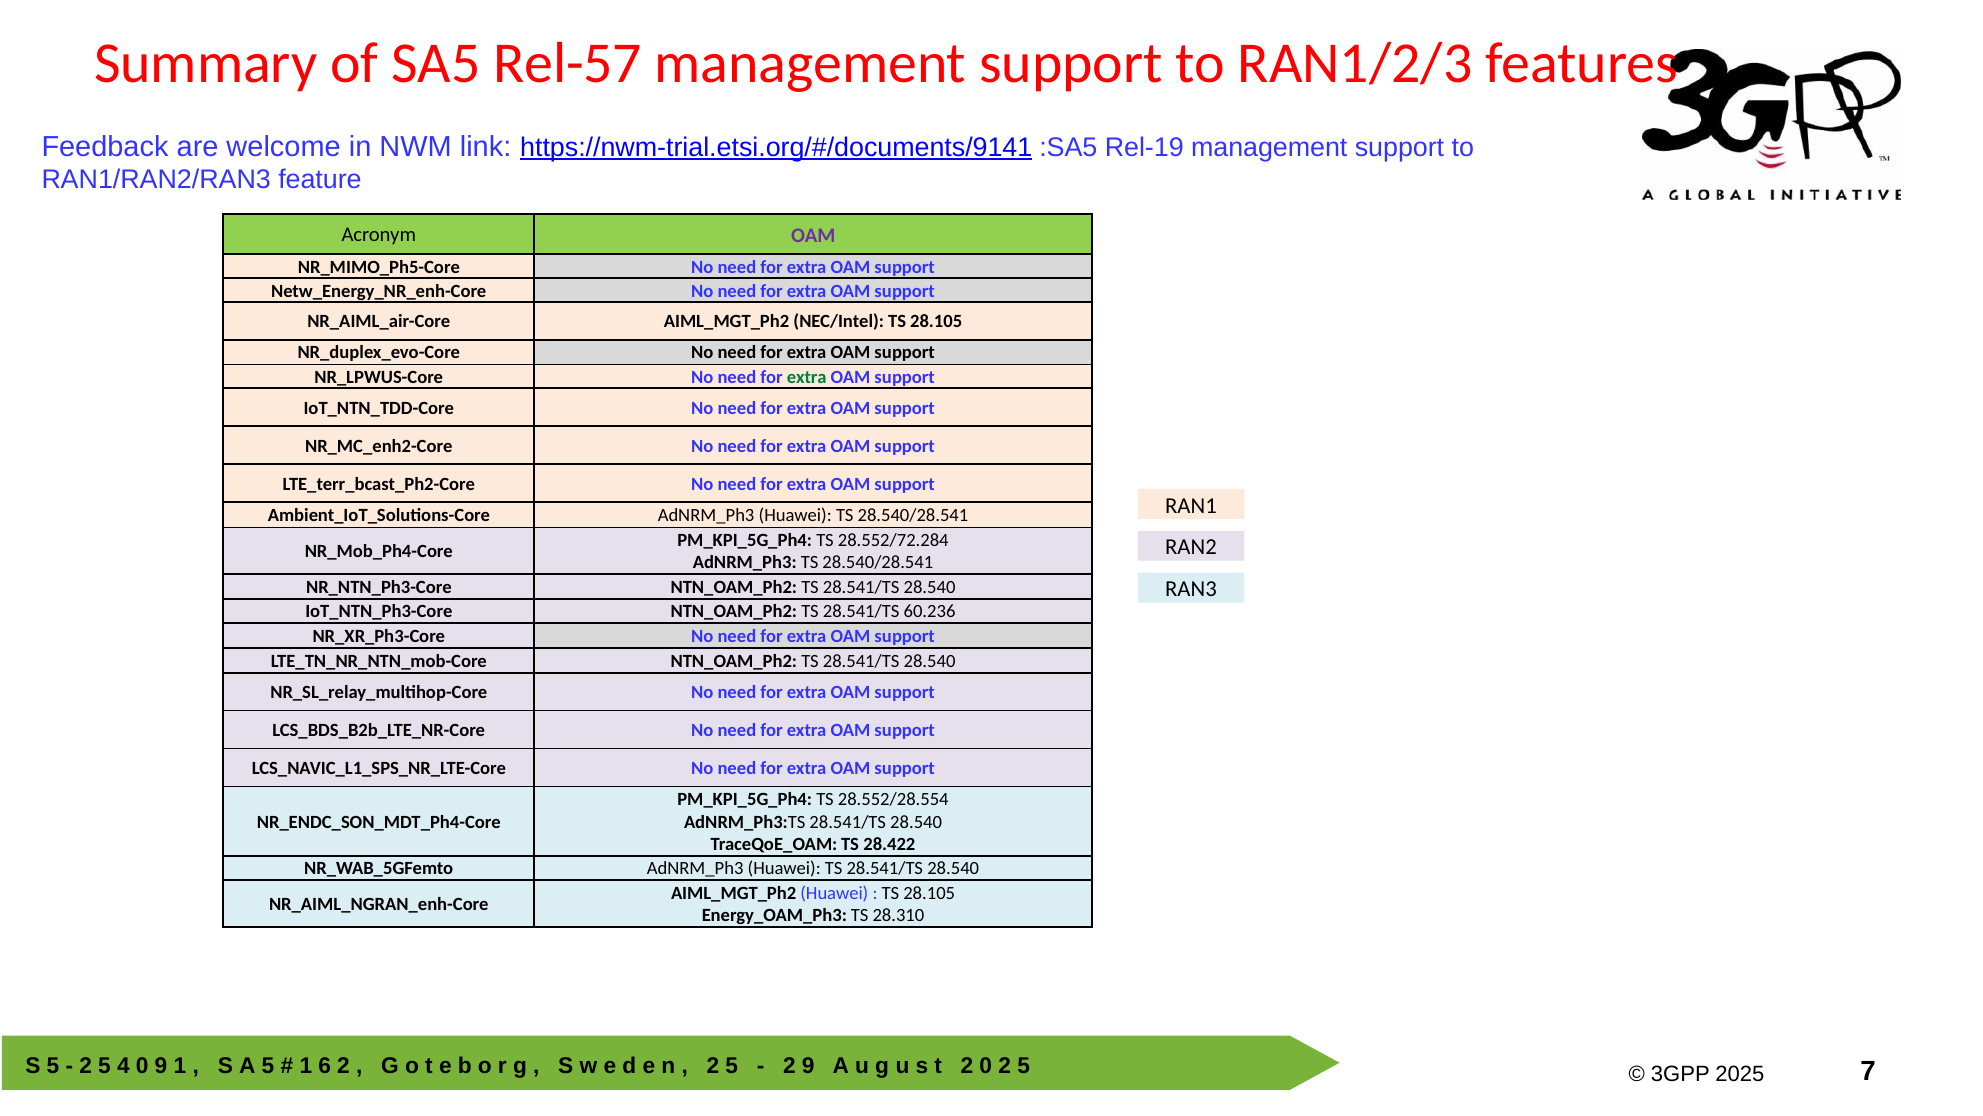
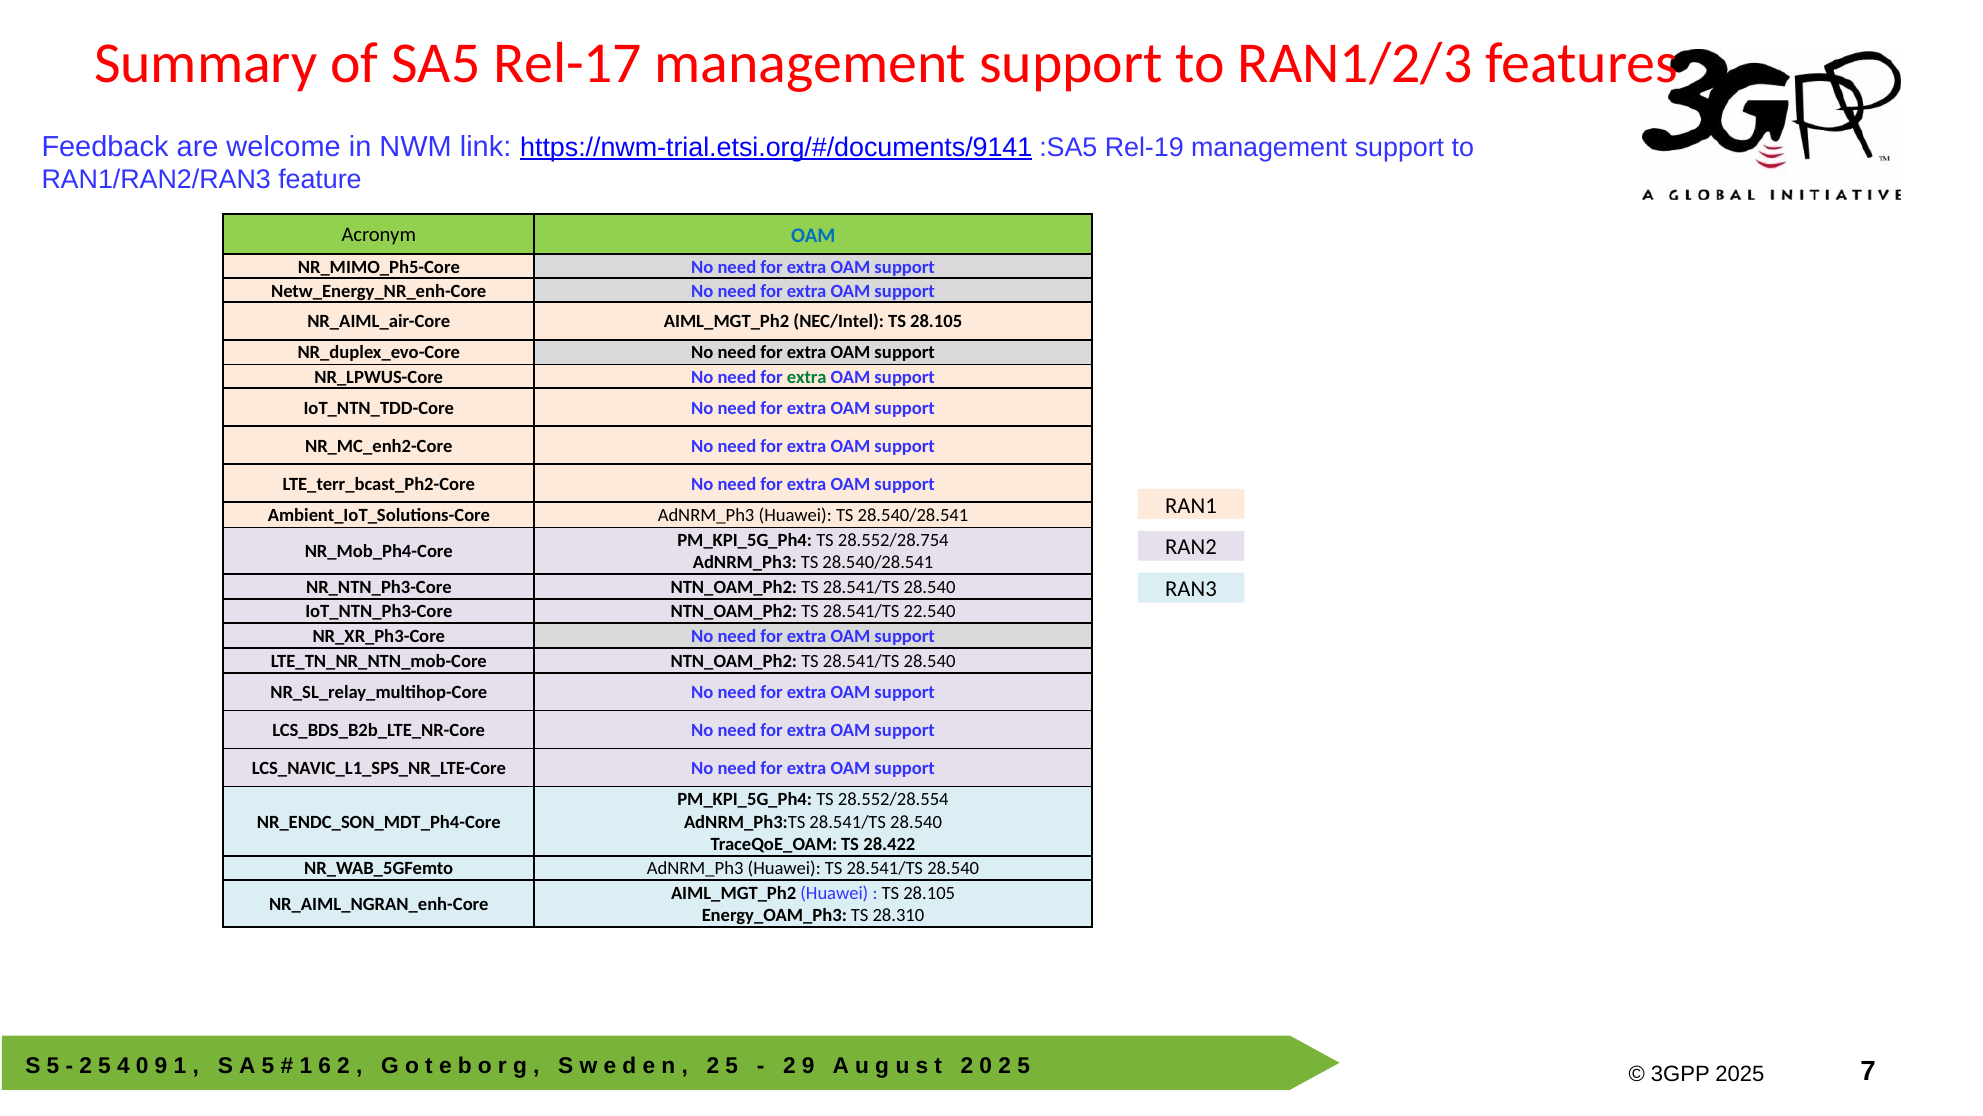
Rel-57: Rel-57 -> Rel-17 (568, 63)
OAM colour: purple -> blue (813, 235)
28.552/72.284: 28.552/72.284 -> 28.552/28.754 (893, 540)
60.236: 60.236 -> 22.540 (930, 611)
